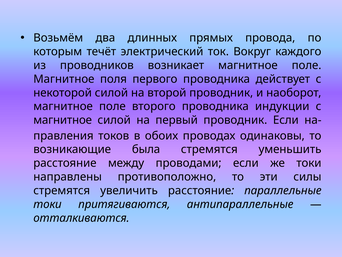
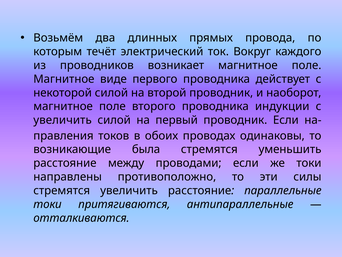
поля: поля -> виде (113, 79)
магнитное: магнитное -> увеличить (63, 120)
